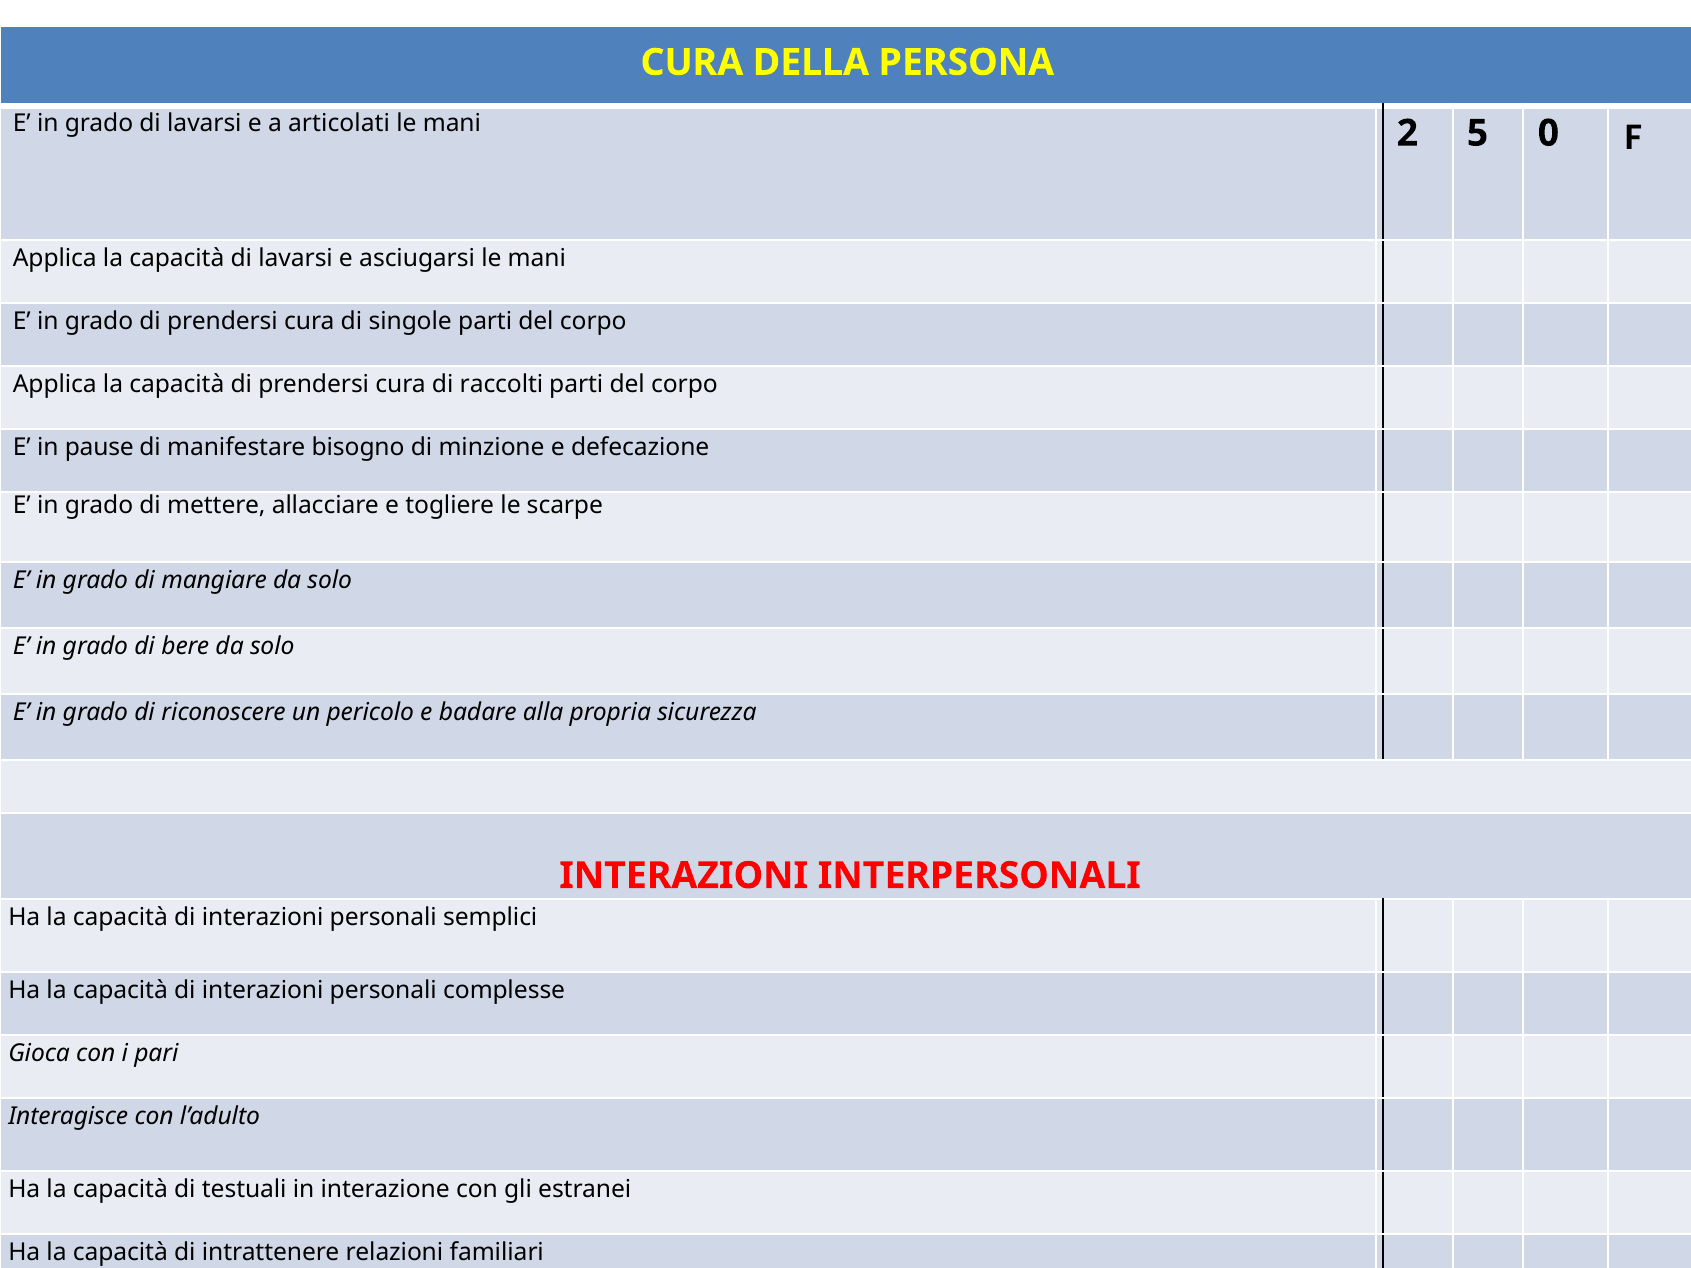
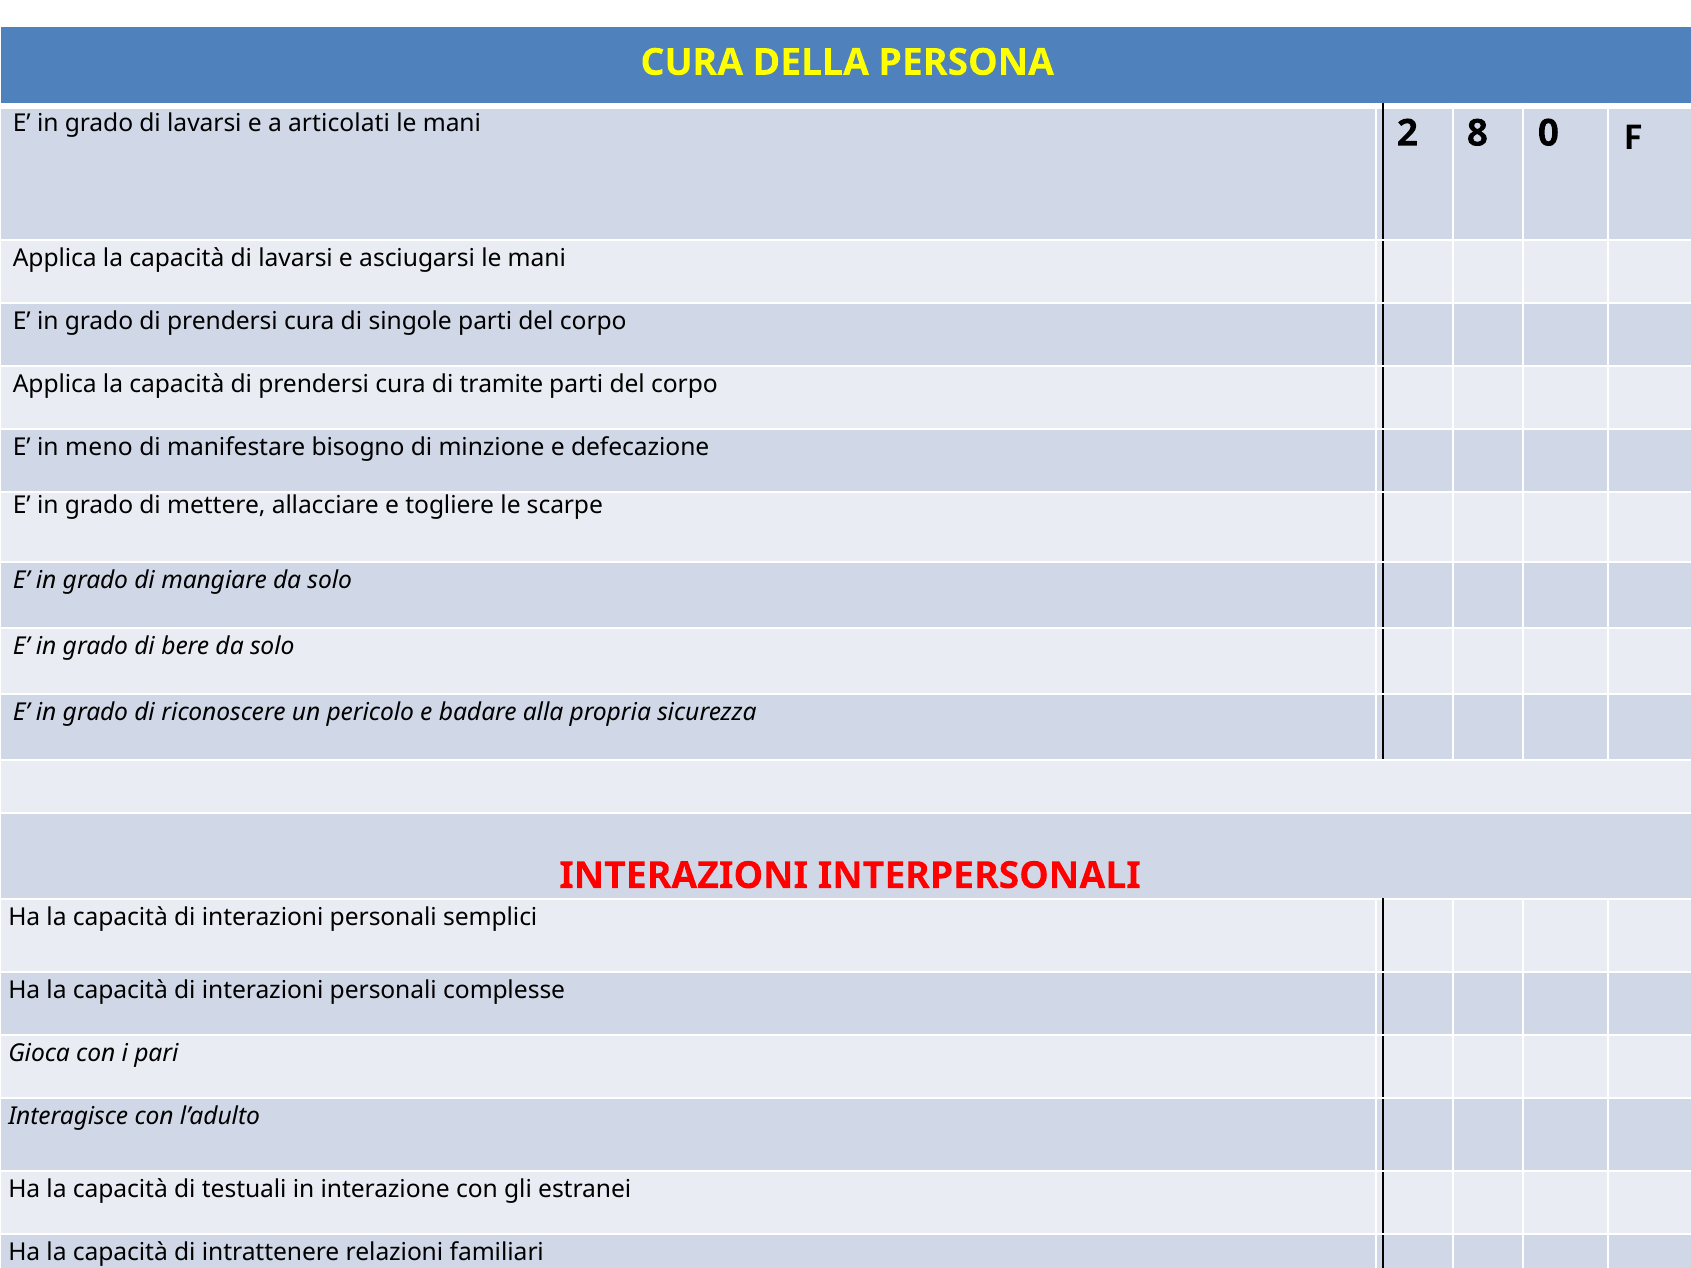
5: 5 -> 8 (1477, 133)
raccolti: raccolti -> tramite (502, 385)
pause: pause -> meno (99, 448)
